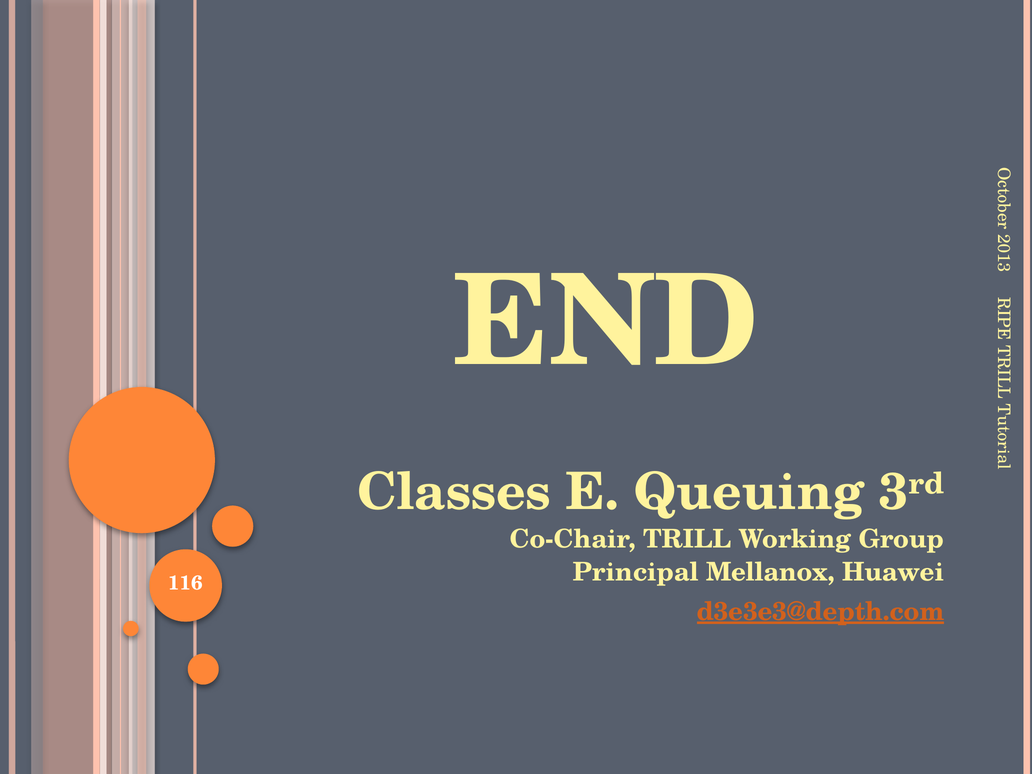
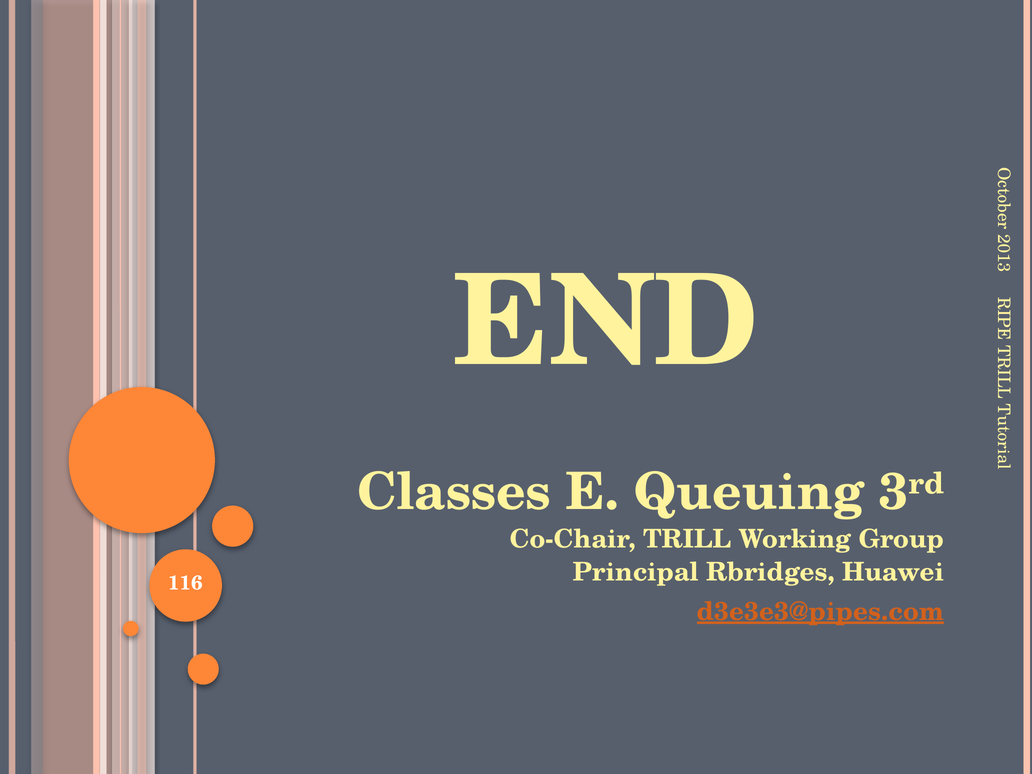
Mellanox: Mellanox -> Rbridges (771, 572)
d3e3e3@depth.com: d3e3e3@depth.com -> d3e3e3@pipes.com (820, 611)
